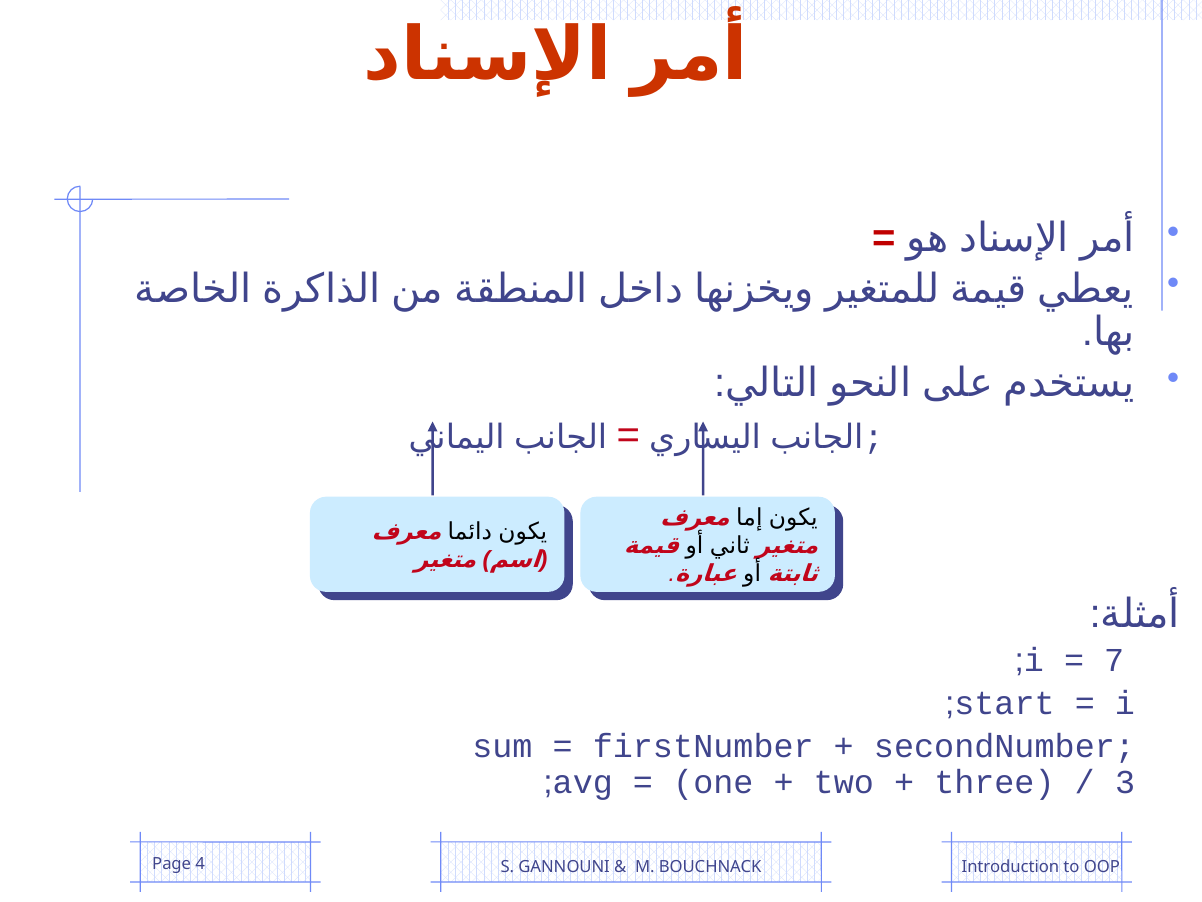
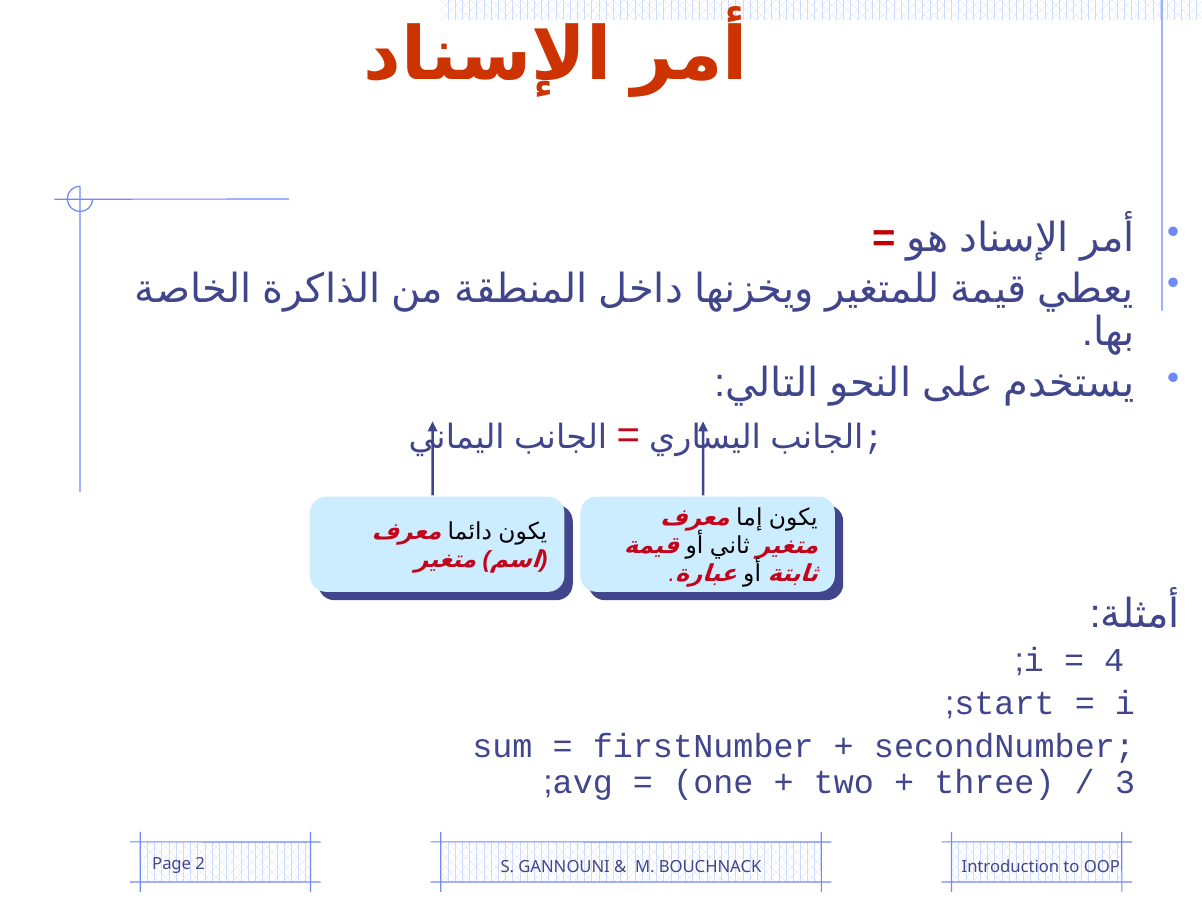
7: 7 -> 4 (1114, 661)
4: 4 -> 2 (200, 864)
